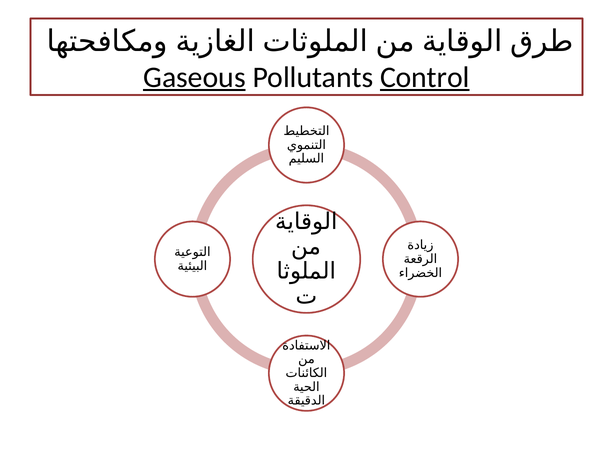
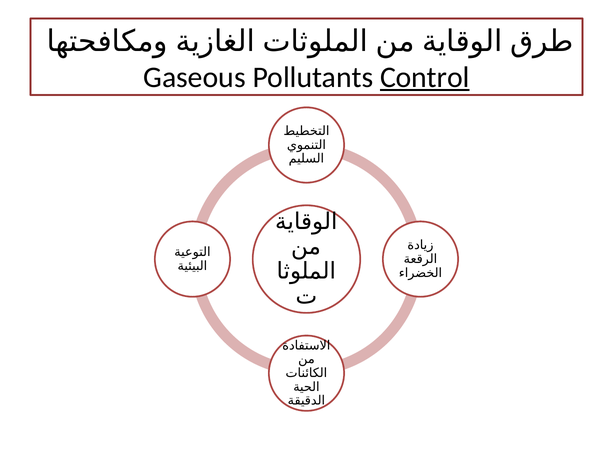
Gaseous underline: present -> none (194, 77)
